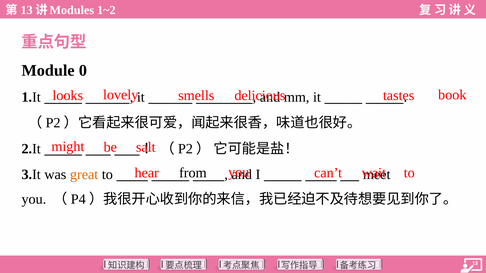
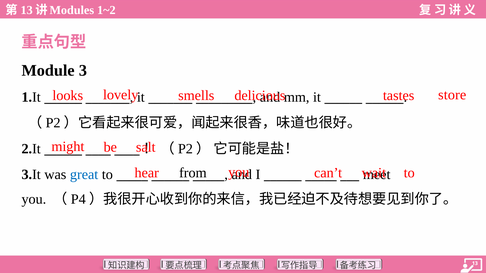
0: 0 -> 3 (83, 71)
book: book -> store (452, 95)
great colour: orange -> blue (84, 175)
